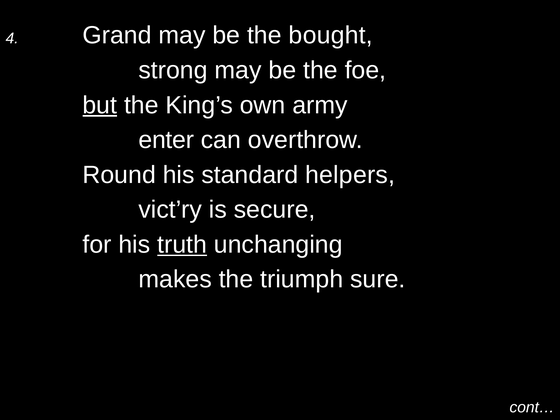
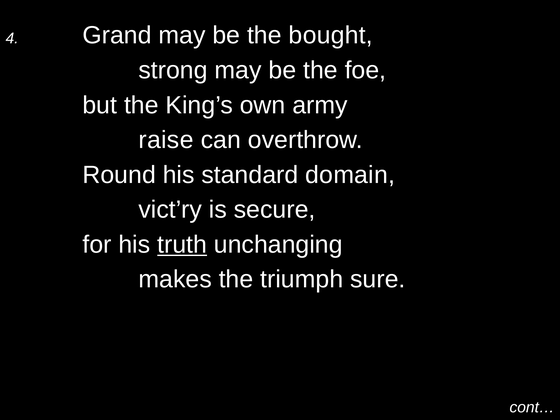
but underline: present -> none (100, 105)
enter: enter -> raise (166, 140)
helpers: helpers -> domain (350, 175)
